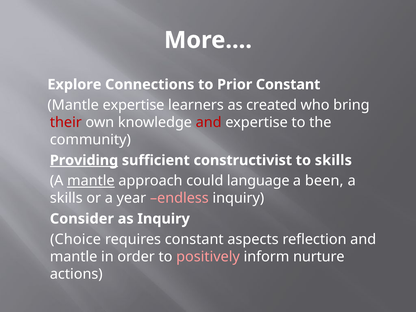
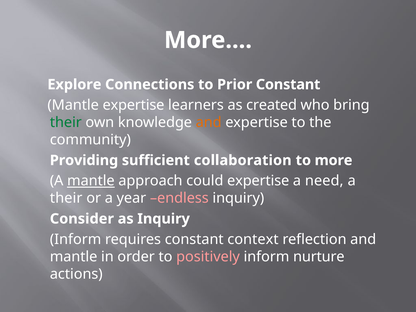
their colour: red -> green (66, 122)
and colour: red -> orange (209, 122)
Providing underline: present -> none (84, 160)
constructivist: constructivist -> collaboration (243, 160)
to skills: skills -> more (334, 160)
could language: language -> expertise (258, 181)
been: been -> need (324, 181)
skills: skills -> their (66, 198)
Choice: Choice -> Inform (76, 239)
aspects: aspects -> context (253, 239)
